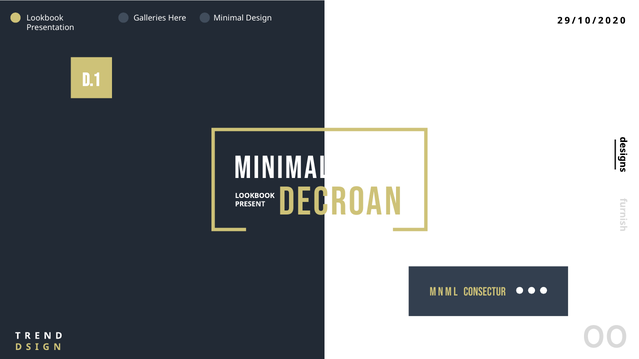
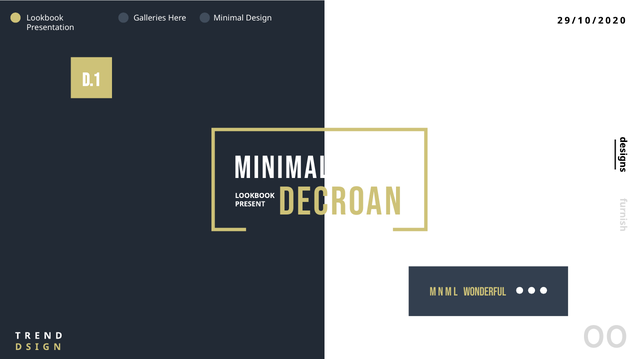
CONSECTUR: CONSECTUR -> WONDERFUL (485, 292)
